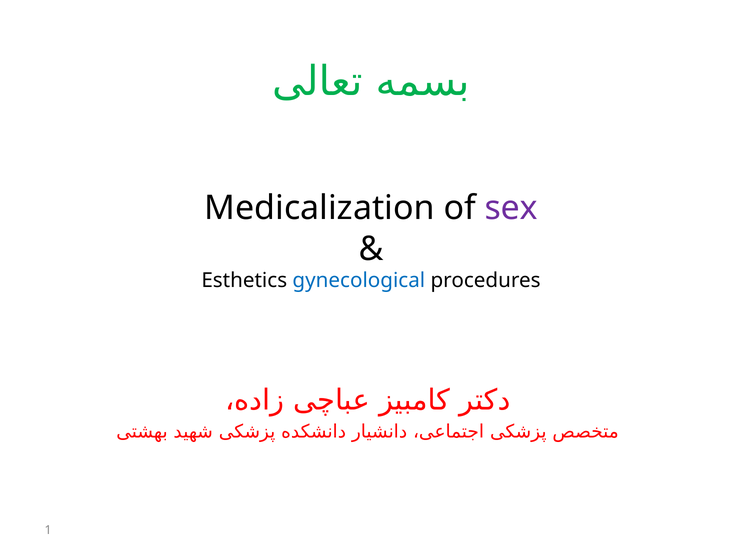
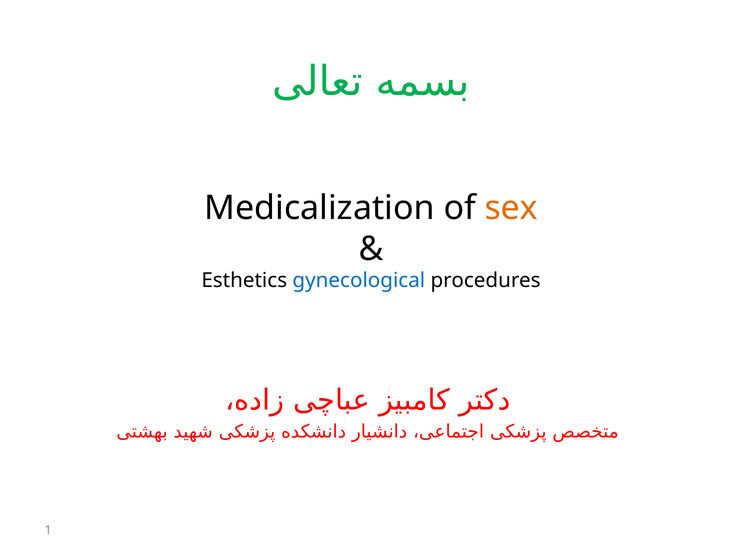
sex colour: purple -> orange (511, 208)
